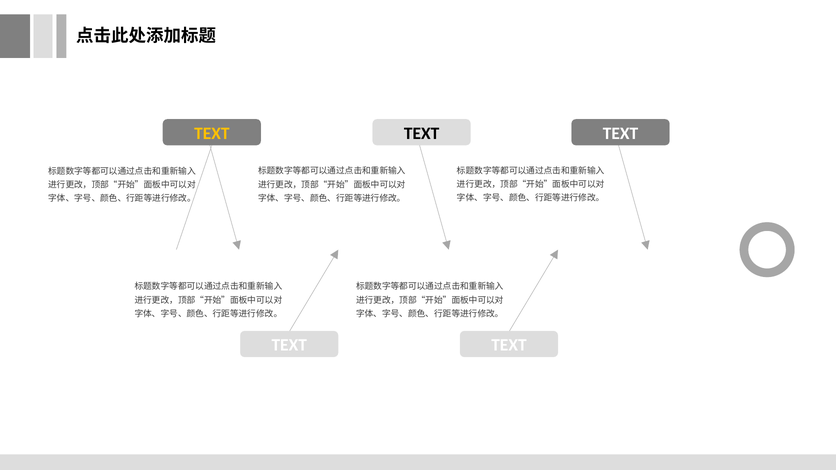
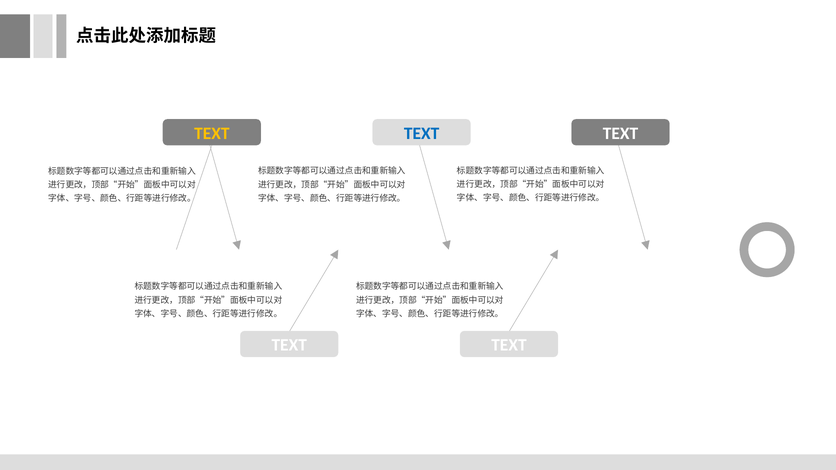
TEXT colour: black -> blue (422, 133)
